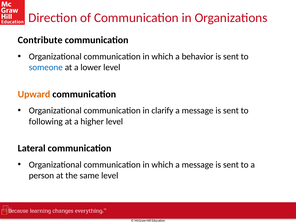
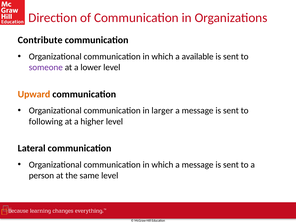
behavior: behavior -> available (198, 57)
someone colour: blue -> purple (46, 67)
clarify: clarify -> larger (162, 111)
